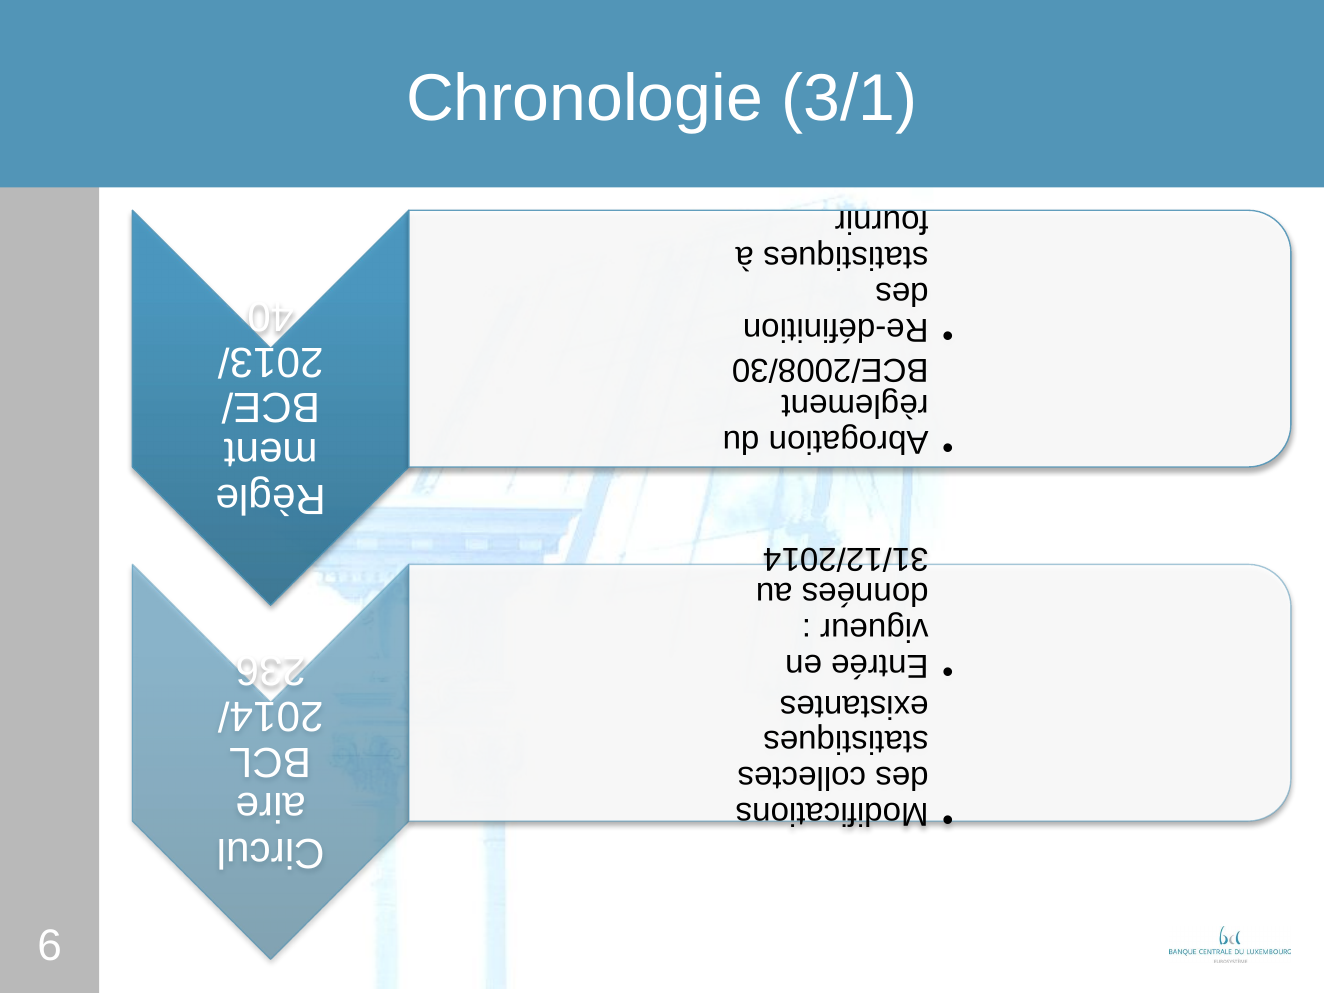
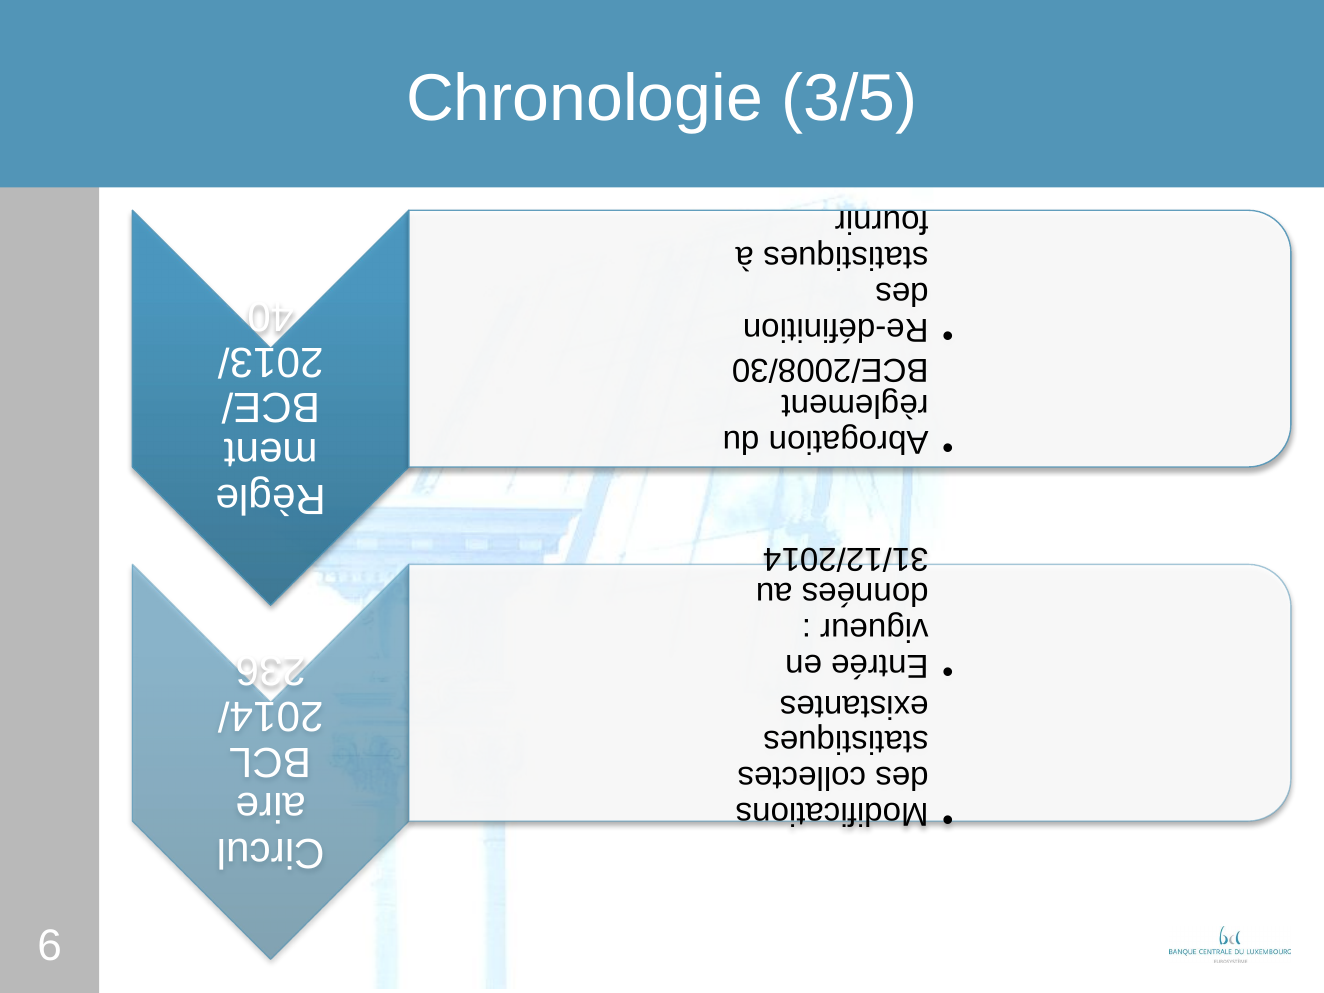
3/1: 3/1 -> 3/5 (849, 98)
